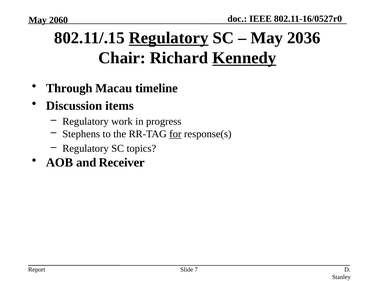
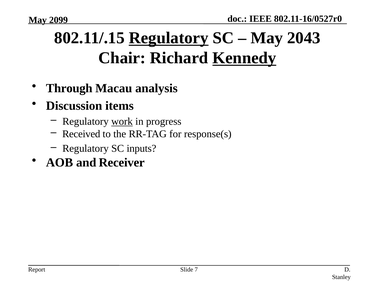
2060: 2060 -> 2099 (59, 20)
2036: 2036 -> 2043 (304, 38)
timeline: timeline -> analysis (156, 88)
work underline: none -> present (122, 122)
Stephens: Stephens -> Received (81, 134)
for underline: present -> none (175, 134)
topics: topics -> inputs (141, 149)
